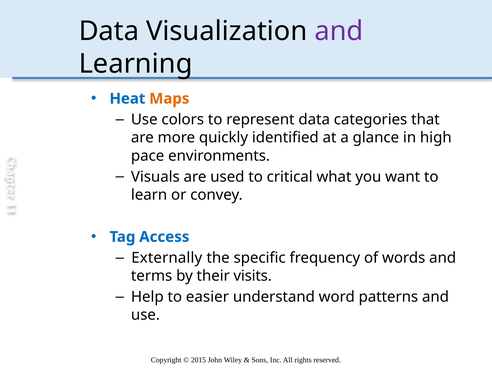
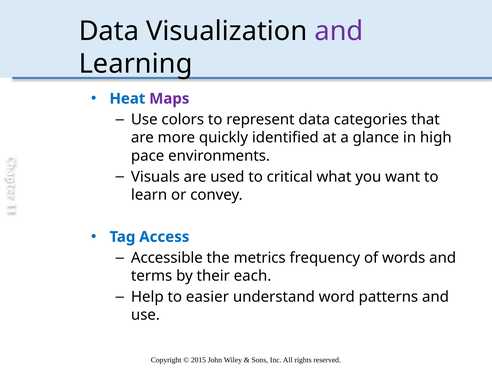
Maps colour: orange -> purple (169, 99)
Externally: Externally -> Accessible (167, 258)
specific: specific -> metrics (260, 258)
visits: visits -> each (253, 276)
